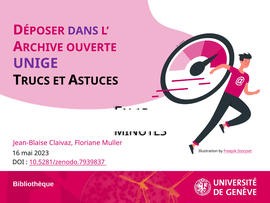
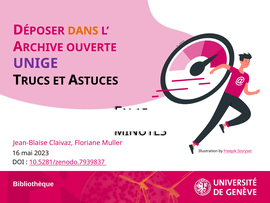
DANS colour: purple -> orange (83, 31)
